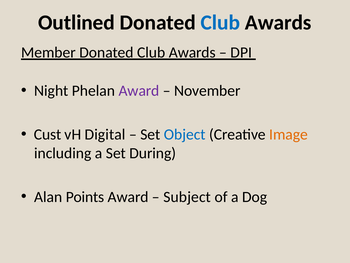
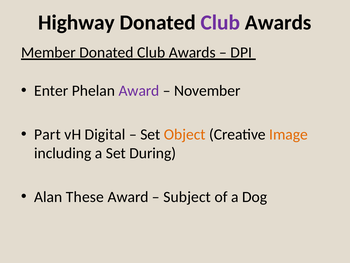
Outlined: Outlined -> Highway (76, 22)
Club colour: blue -> purple (220, 22)
Night: Night -> Enter (51, 91)
Cust: Cust -> Part (47, 134)
Object colour: blue -> orange (185, 134)
Points: Points -> These (85, 196)
